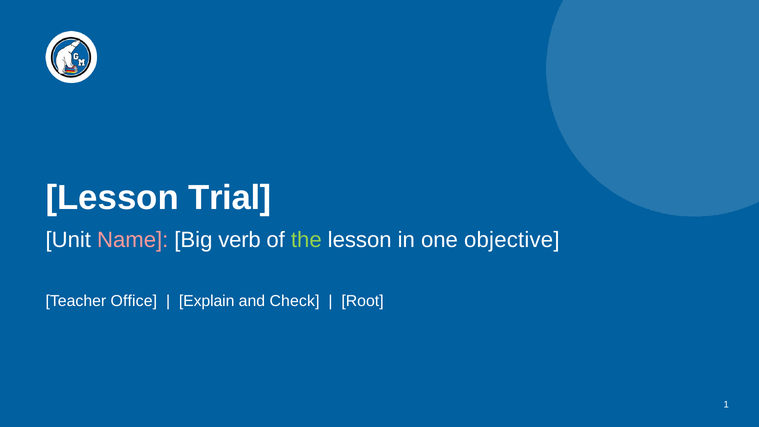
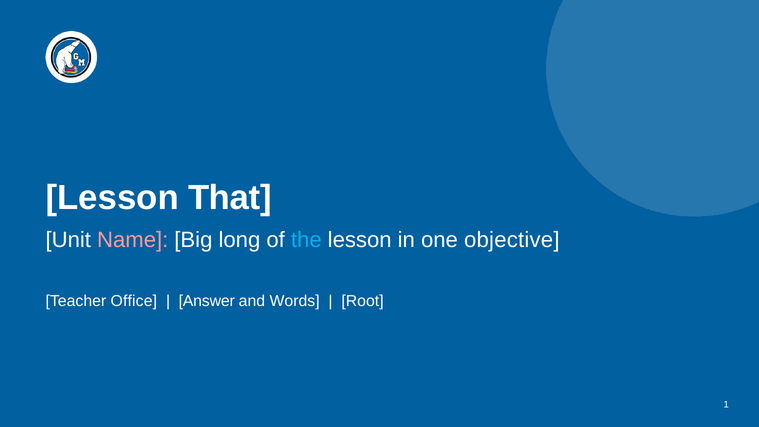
Trial: Trial -> That (230, 198)
verb: verb -> long (239, 240)
the colour: light green -> light blue (306, 240)
Explain: Explain -> Answer (207, 301)
Check: Check -> Words (295, 301)
